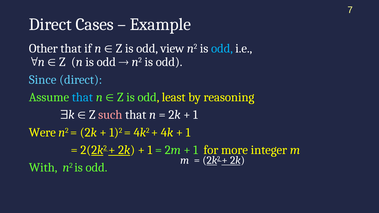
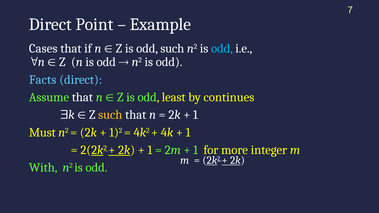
Cases: Cases -> Point (95, 24)
Other: Other -> Cases (43, 48)
odd view: view -> such (172, 48)
Since: Since -> Facts (43, 80)
that colour: light blue -> white (82, 97)
reasoning: reasoning -> continues (229, 97)
such colour: pink -> yellow (110, 115)
Were: Were -> Must (42, 133)
